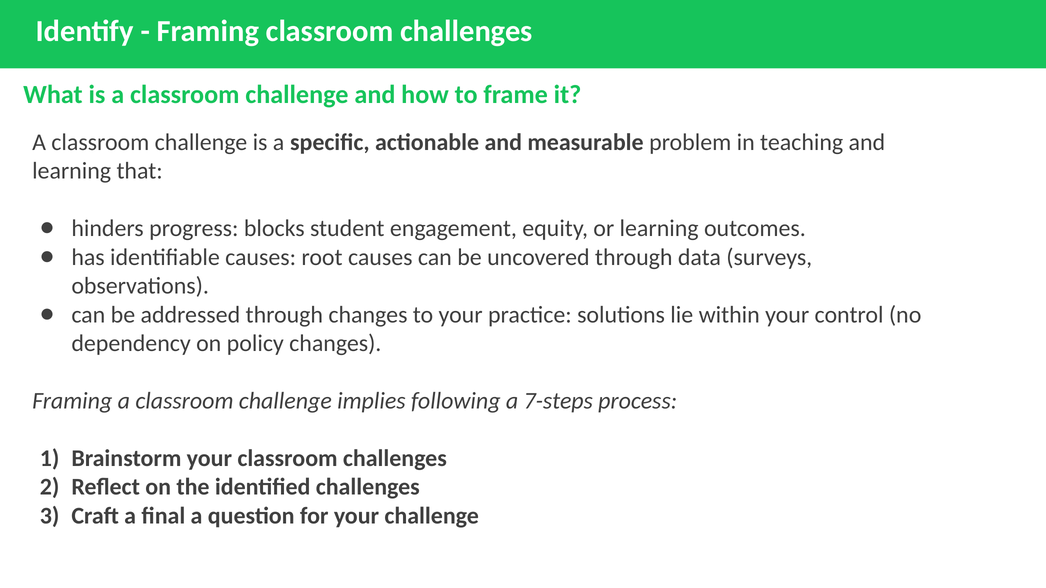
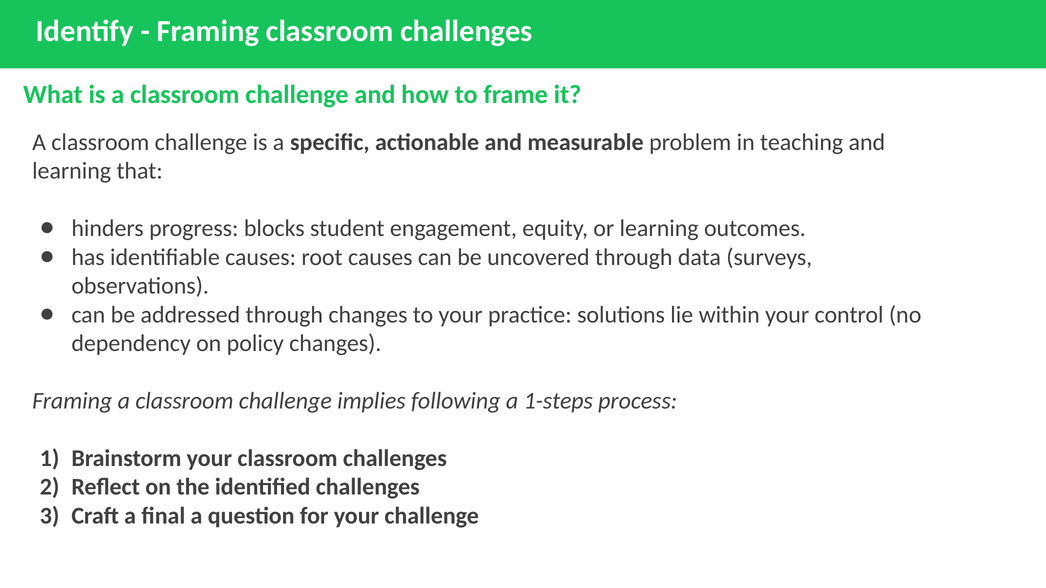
7-steps: 7-steps -> 1-steps (558, 401)
